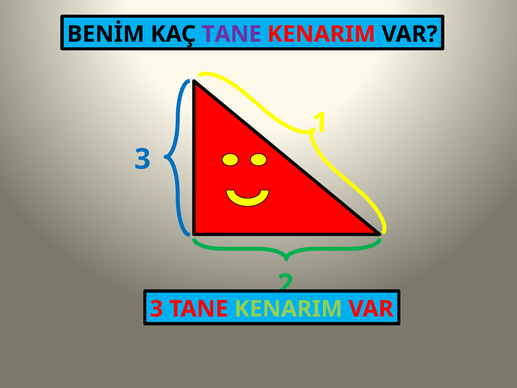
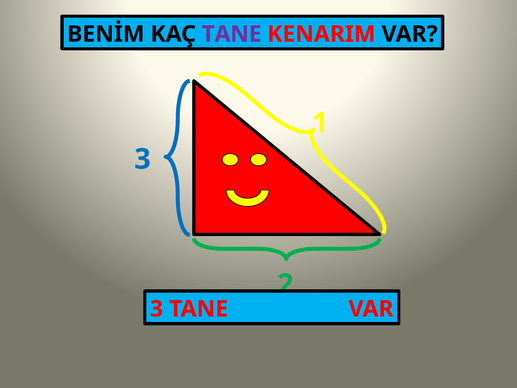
KENARIM colour: light green -> light blue (288, 309)
